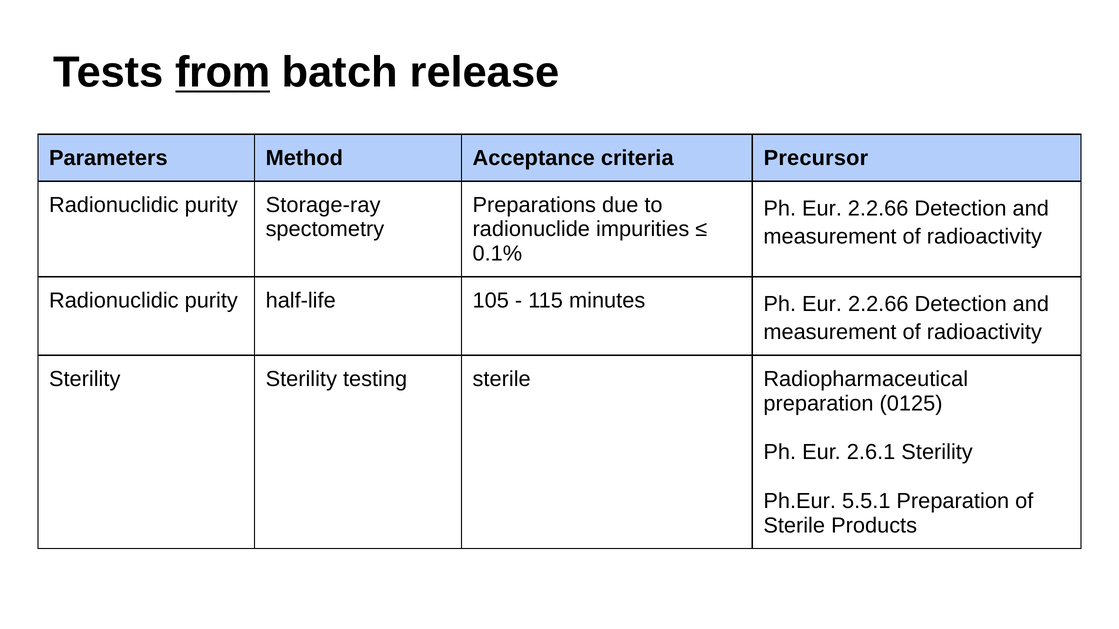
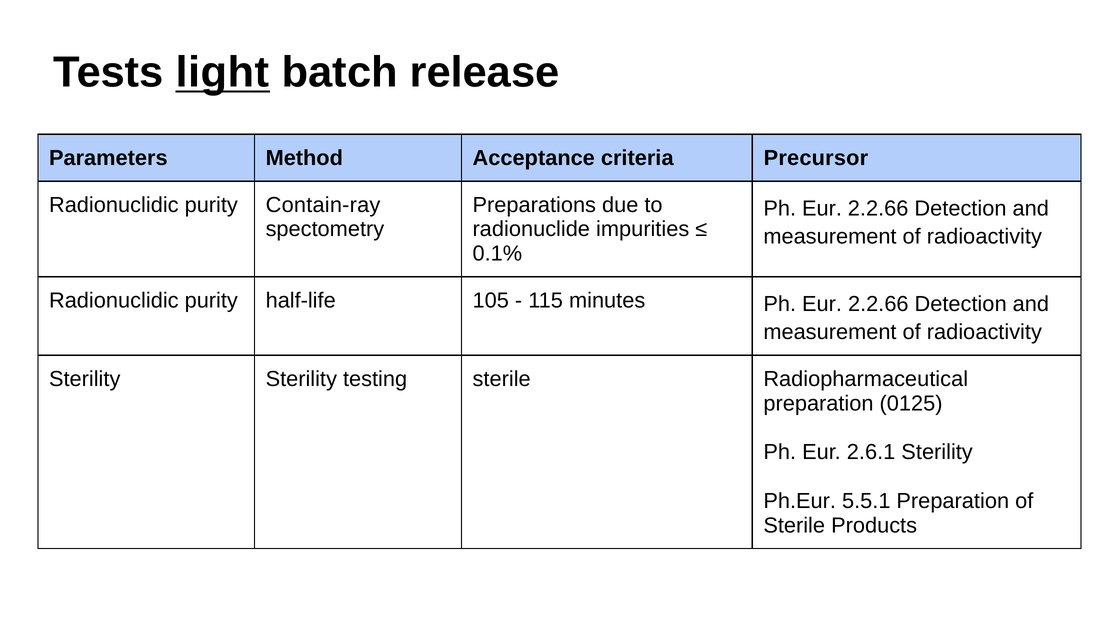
from: from -> light (223, 72)
Storage-ray: Storage-ray -> Contain-ray (323, 205)
